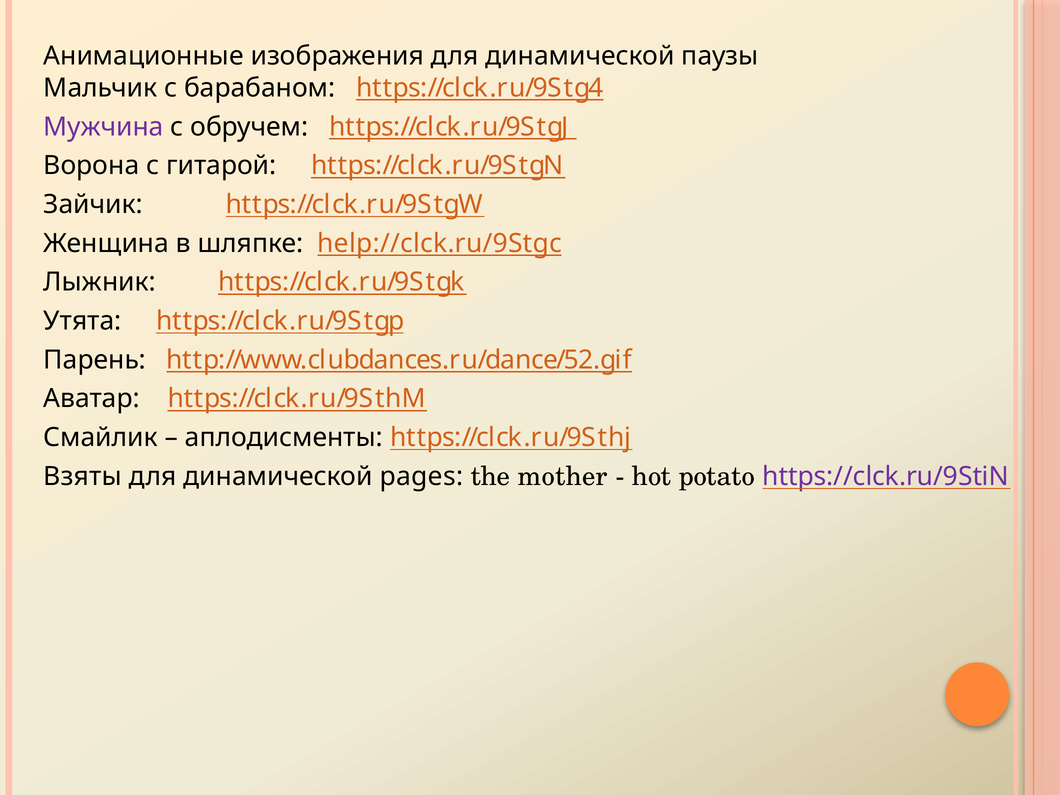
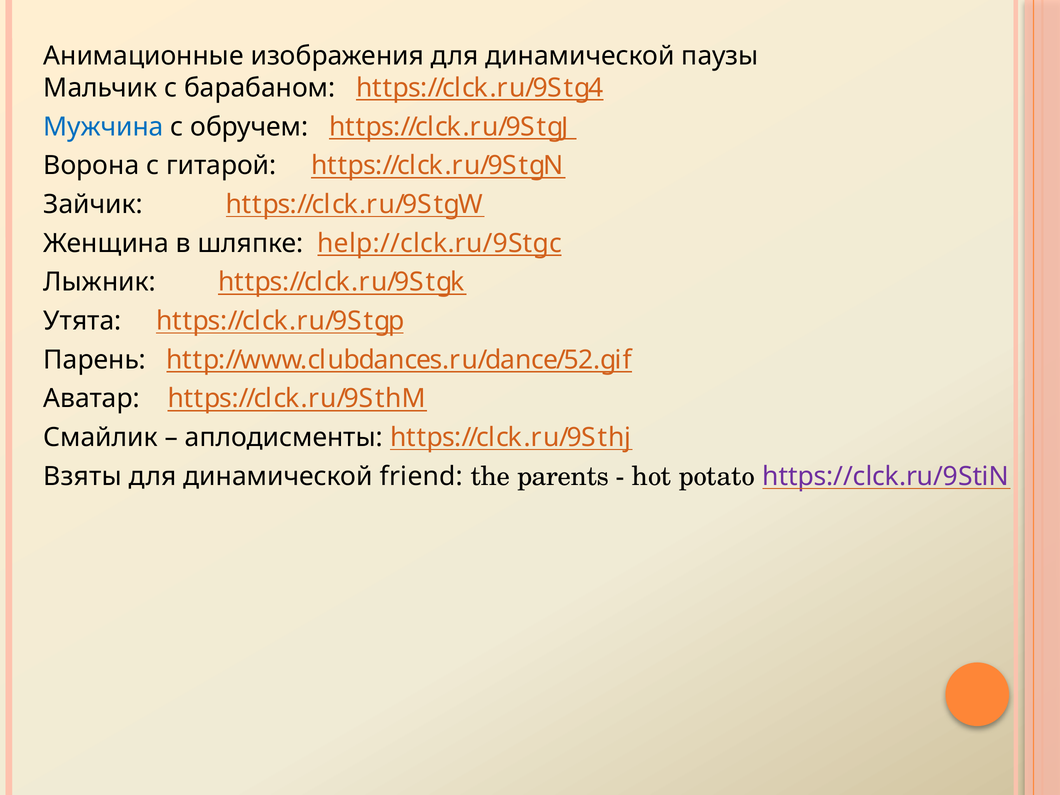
Мужчина colour: purple -> blue (104, 127)
pages: pages -> friend (421, 476)
mother: mother -> parents (563, 476)
